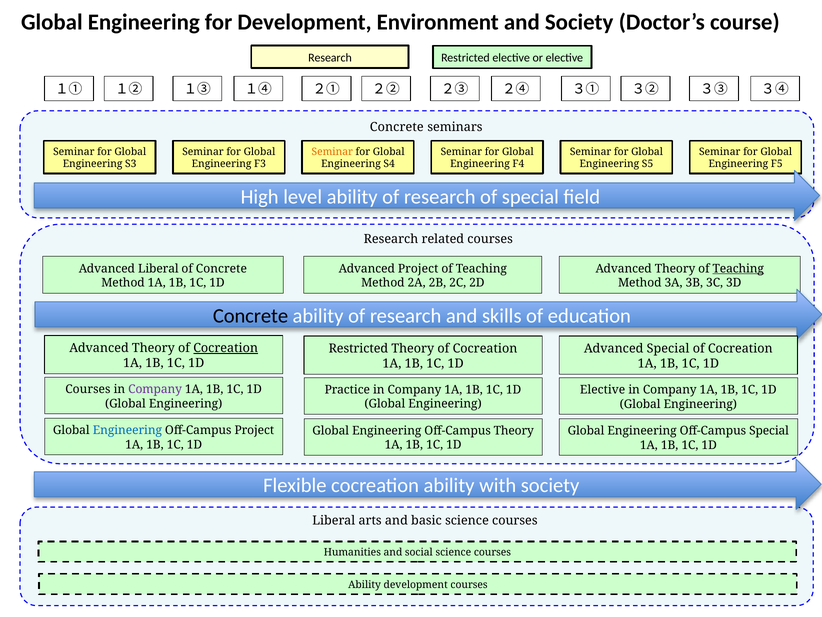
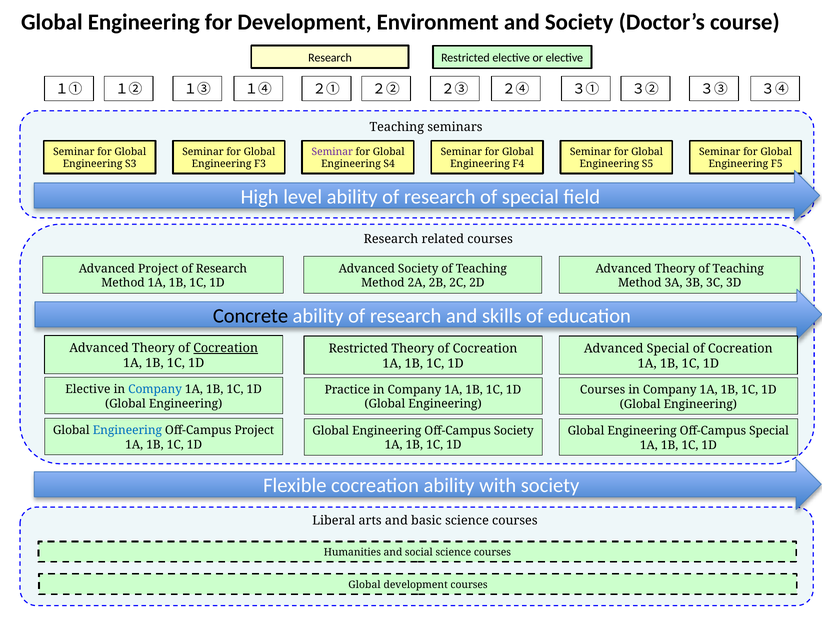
Concrete: Concrete -> Teaching (397, 127)
Seminar colour: orange -> purple (332, 152)
Advanced Liberal: Liberal -> Project (158, 268)
Concrete: Concrete -> Research (221, 268)
Advanced Project: Project -> Society (418, 268)
Teaching underline: present -> none (738, 268)
Courses: Courses -> Elective (88, 389)
Company colour: purple -> blue (155, 389)
Elective: Elective -> Courses (603, 389)
Off-Campus Theory: Theory -> Society (514, 430)
Ability: Ability -> Global (364, 584)
